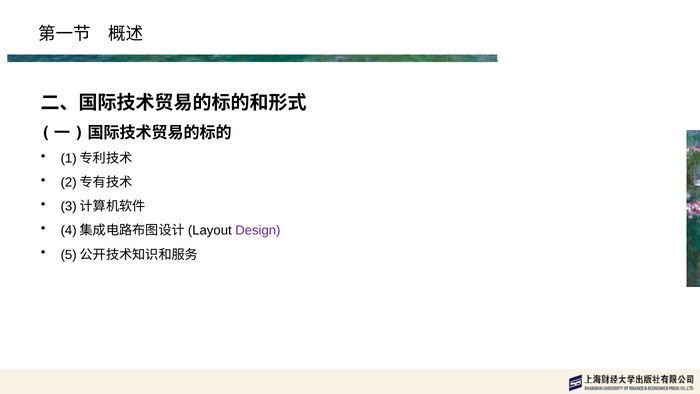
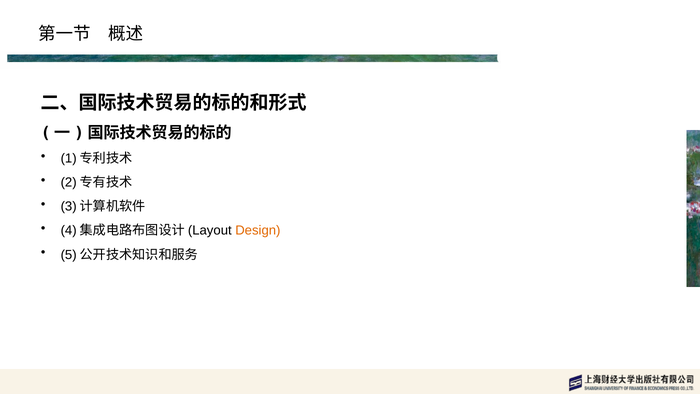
Design colour: purple -> orange (258, 230)
